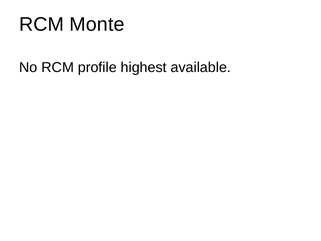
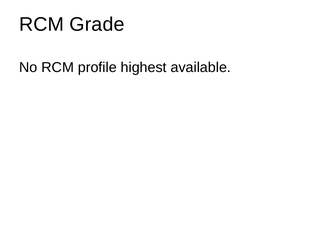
Monte: Monte -> Grade (97, 24)
